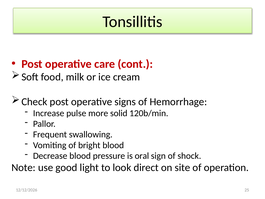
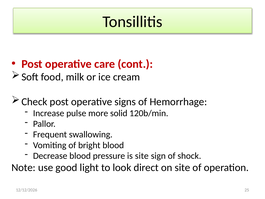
is oral: oral -> site (142, 156)
